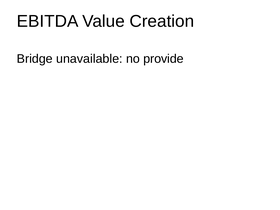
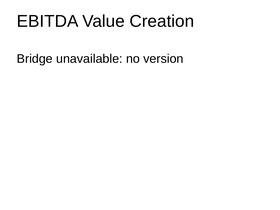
provide: provide -> version (163, 59)
